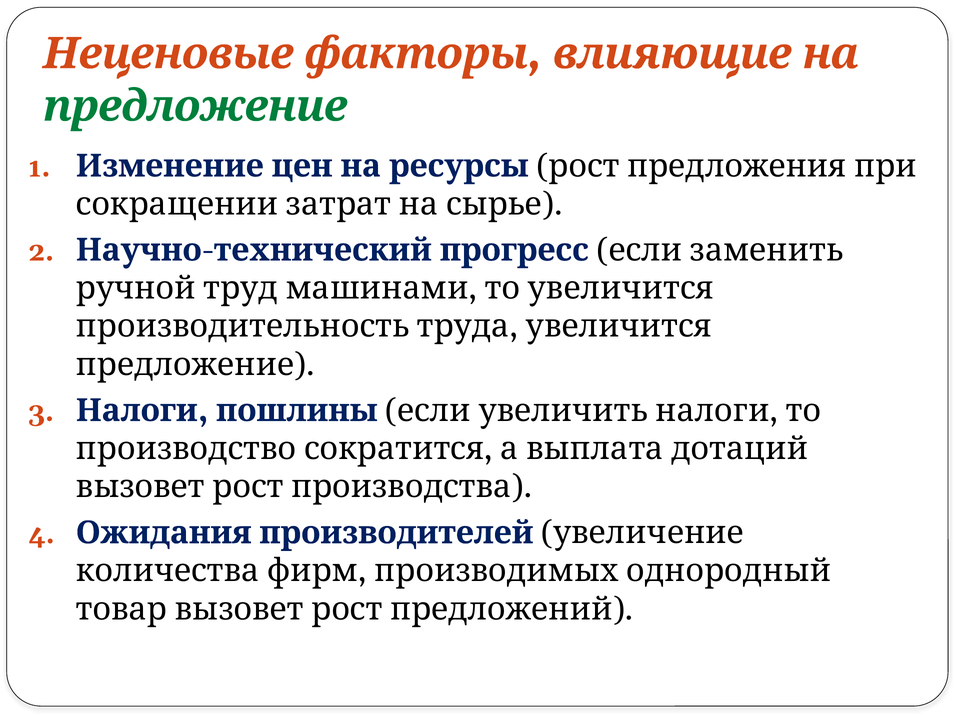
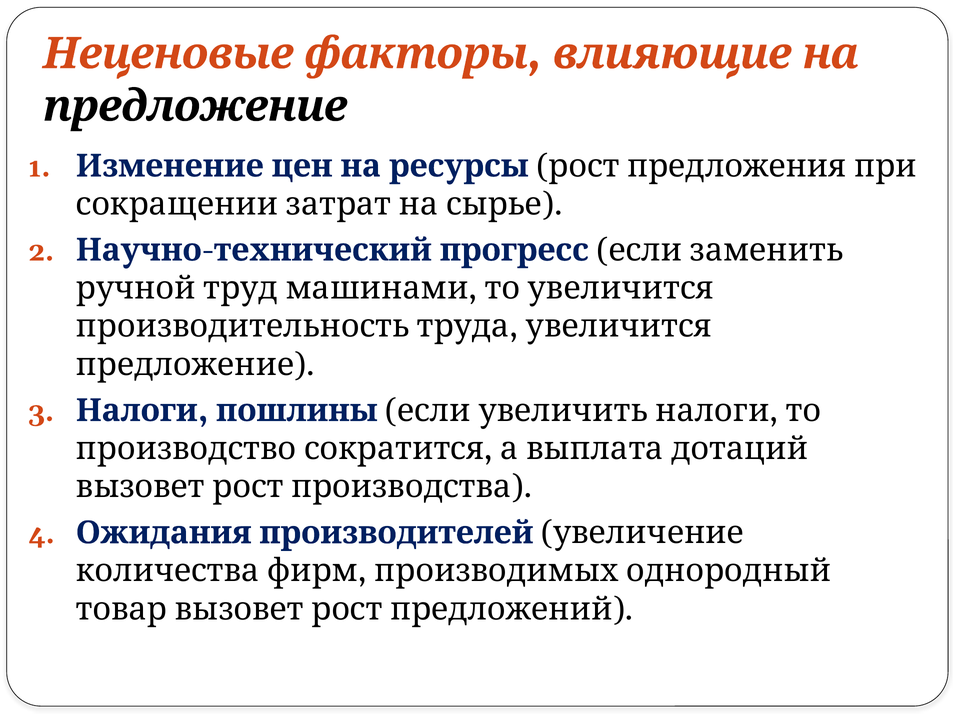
предложение colour: green -> black (195, 106)
